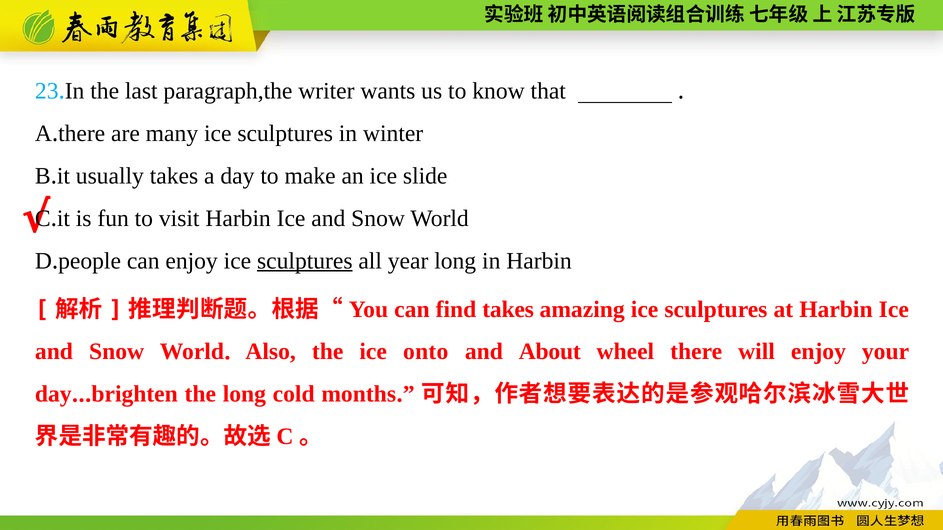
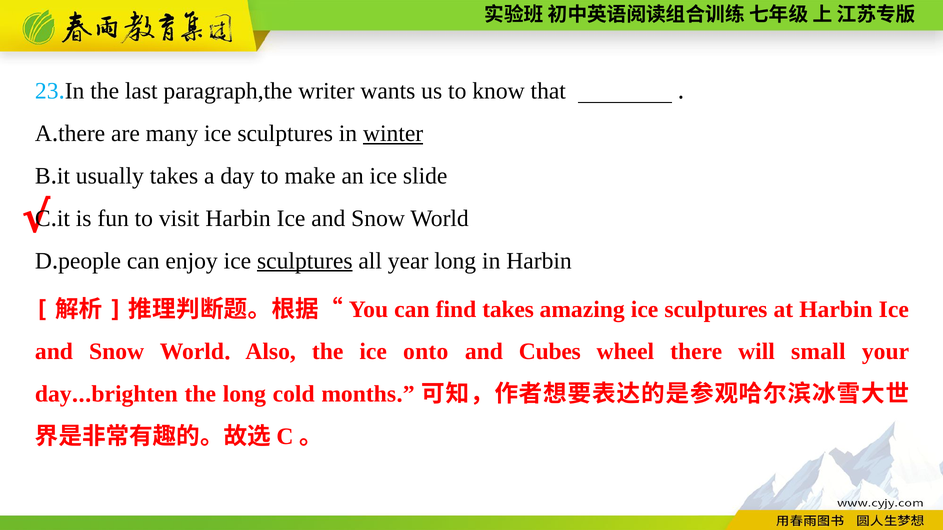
winter underline: none -> present (393, 134)
About: About -> Cubes (550, 352)
will enjoy: enjoy -> small (818, 352)
